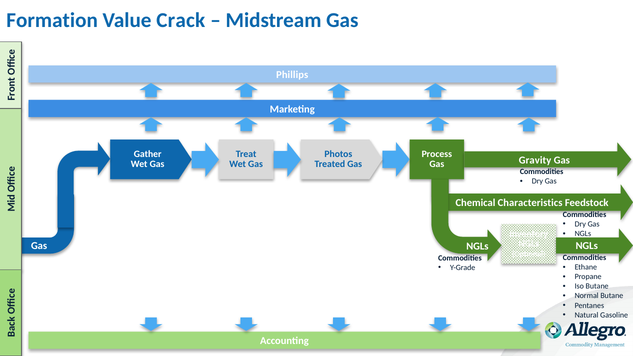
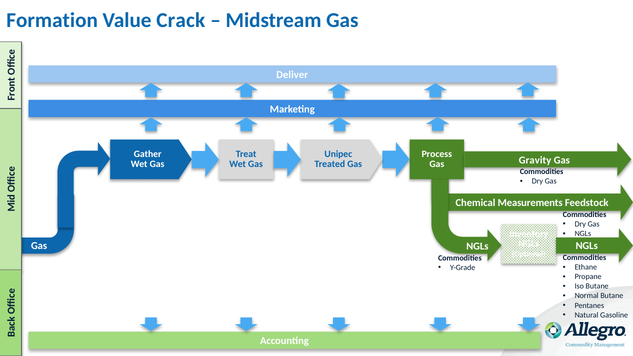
Phillips: Phillips -> Deliver (292, 75)
Photos: Photos -> Unipec (338, 154)
Characteristics: Characteristics -> Measurements (530, 203)
